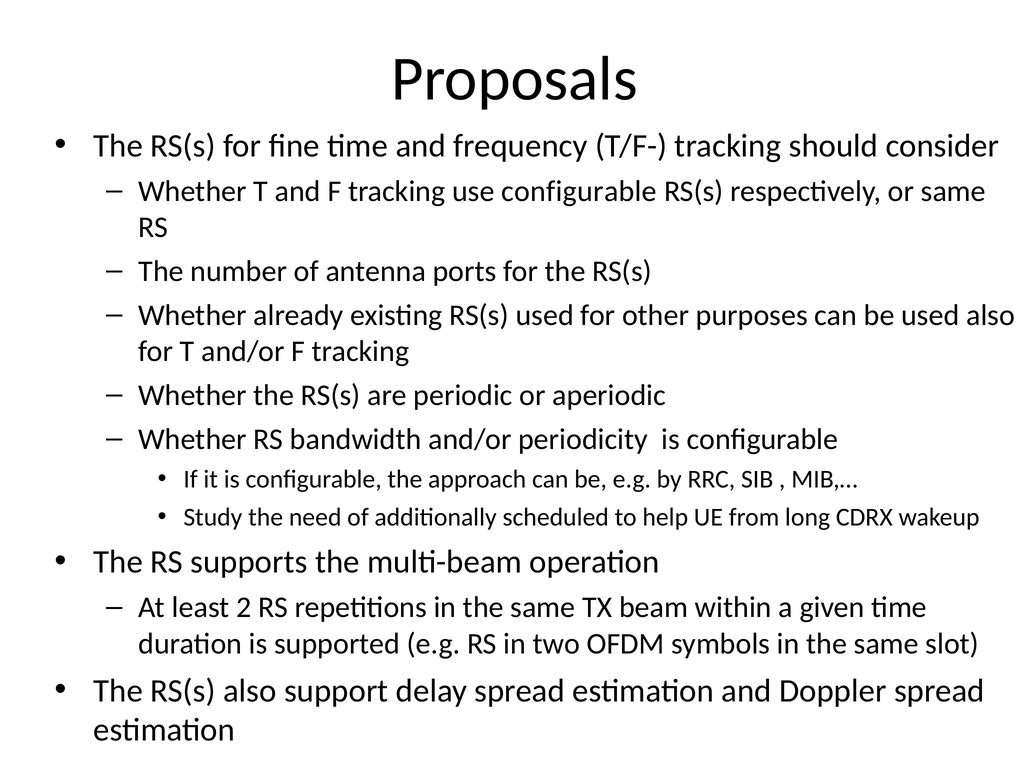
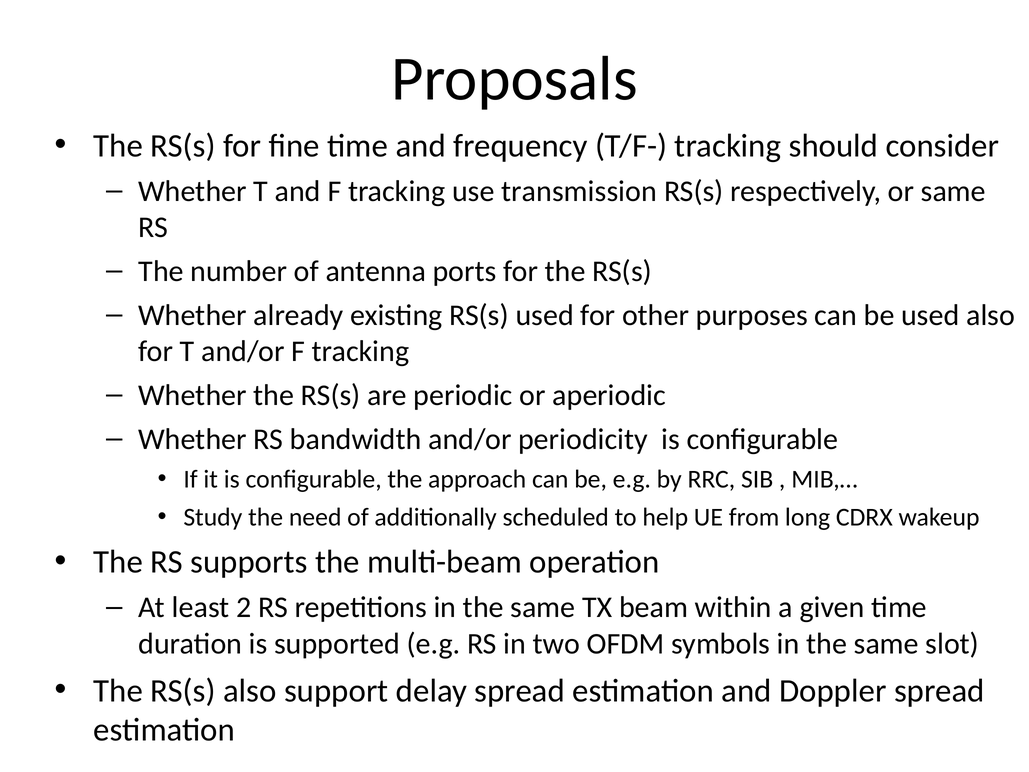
use configurable: configurable -> transmission (579, 191)
